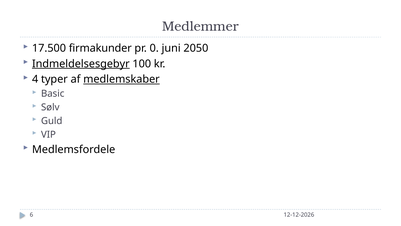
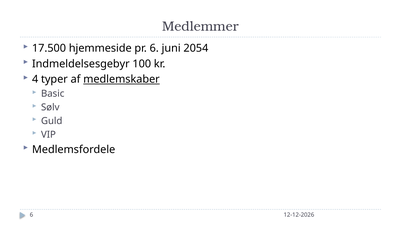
firmakunder: firmakunder -> hjemmeside (100, 48)
pr 0: 0 -> 6 (154, 48)
2050: 2050 -> 2054 (196, 48)
Indmeldelsesgebyr underline: present -> none (81, 64)
